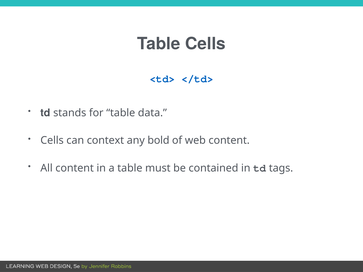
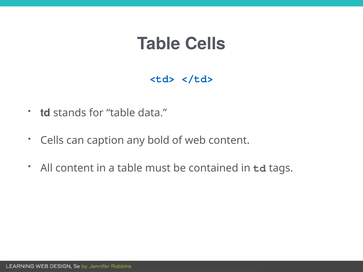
context: context -> caption (105, 141)
